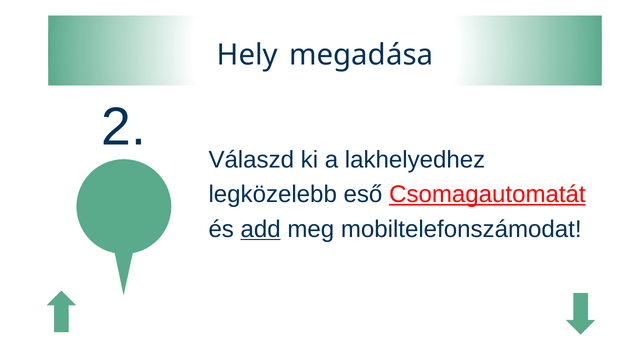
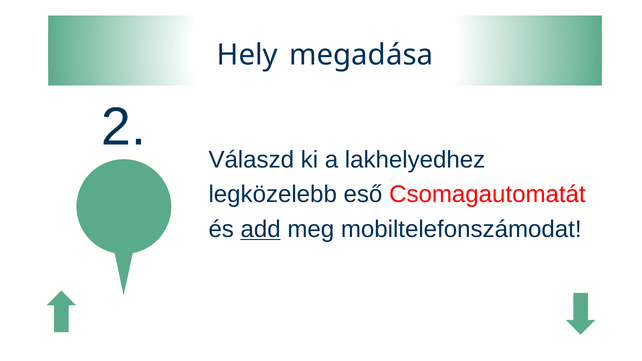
Csomagautomatát underline: present -> none (487, 195)
